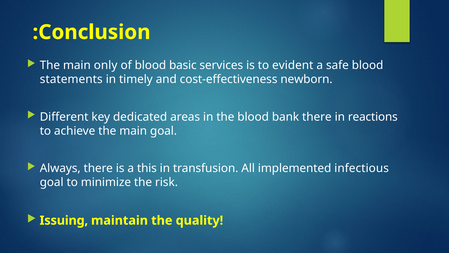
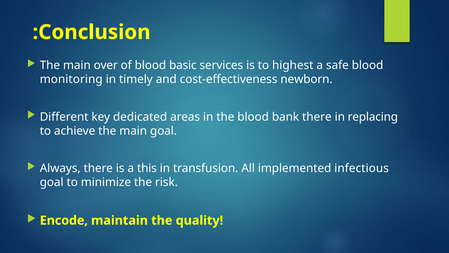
only: only -> over (106, 65)
evident: evident -> highest (293, 65)
statements: statements -> monitoring (71, 79)
reactions: reactions -> replacing (373, 117)
Issuing: Issuing -> Encode (64, 220)
